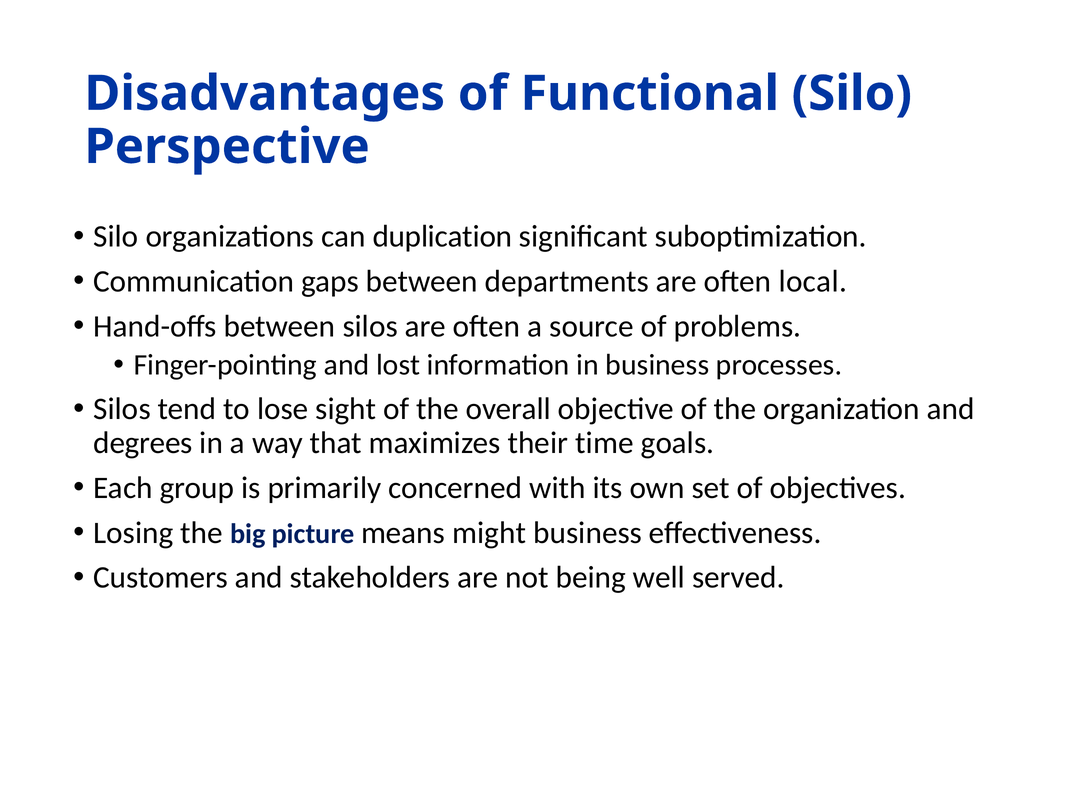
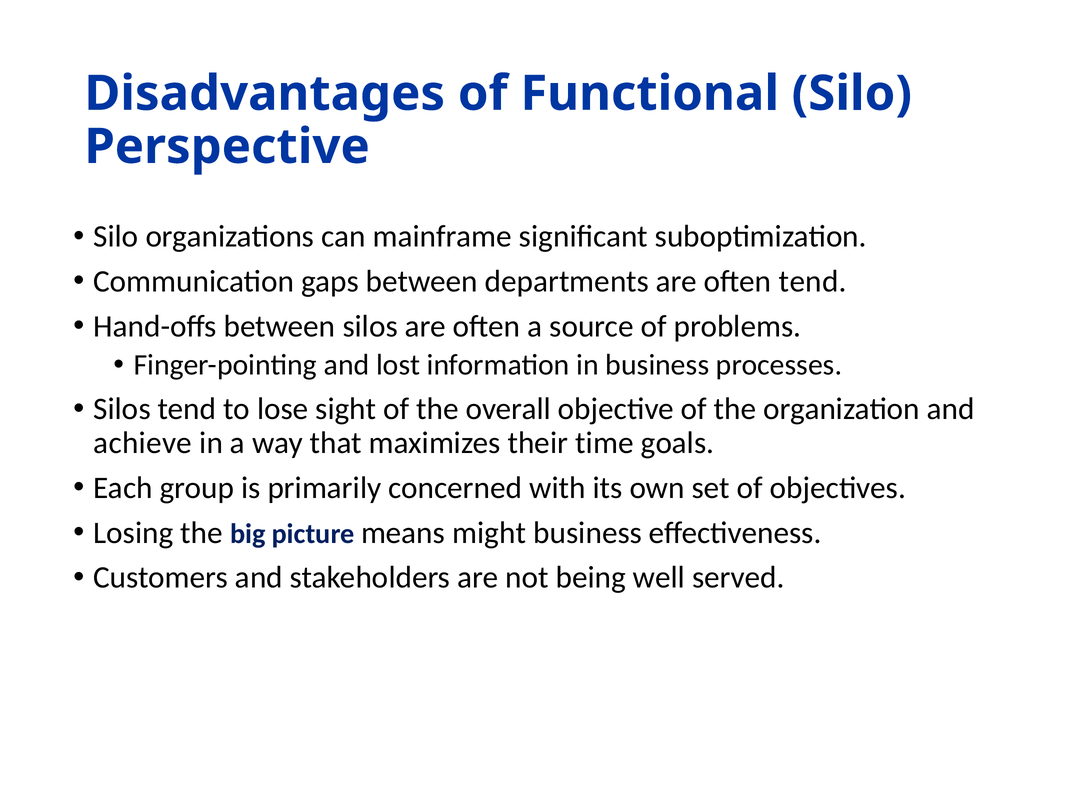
duplication: duplication -> mainframe (442, 236)
often local: local -> tend (813, 281)
degrees: degrees -> achieve (143, 443)
